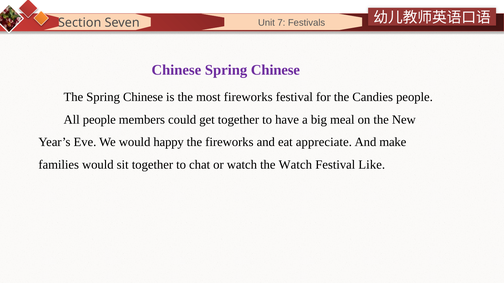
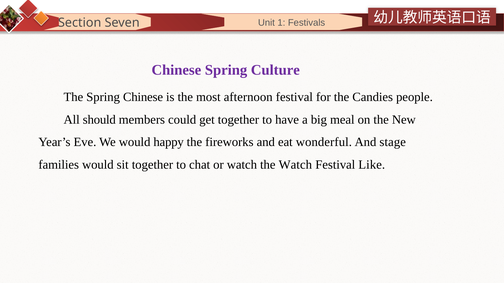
7: 7 -> 1 (281, 23)
Chinese Spring Chinese: Chinese -> Culture (275, 70)
most fireworks: fireworks -> afternoon (248, 97)
All people: people -> should (99, 120)
appreciate: appreciate -> wonderful (324, 142)
make: make -> stage (393, 142)
